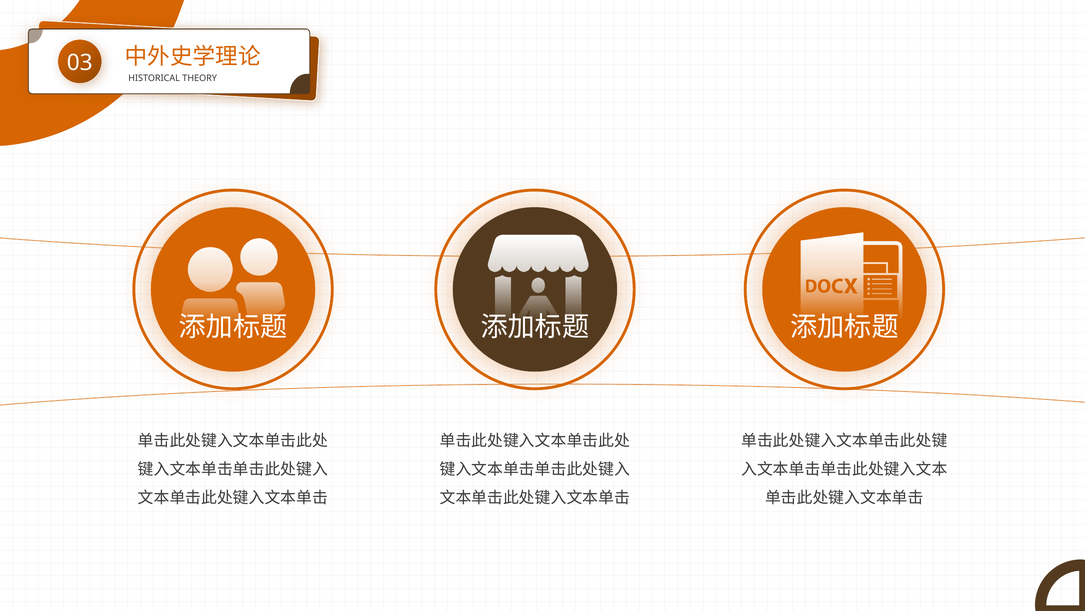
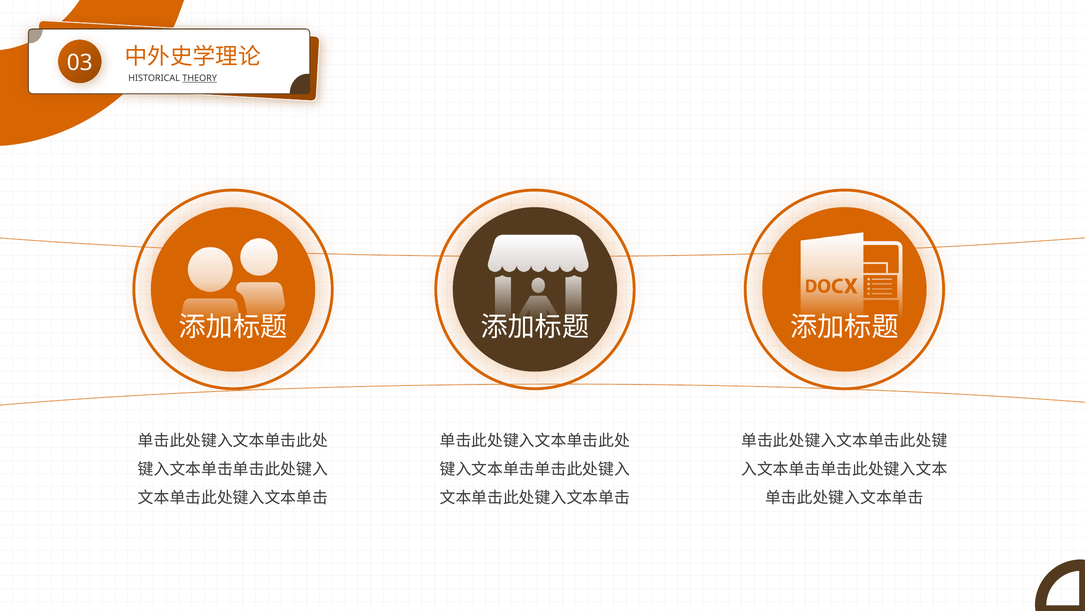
THEORY underline: none -> present (200, 78)
